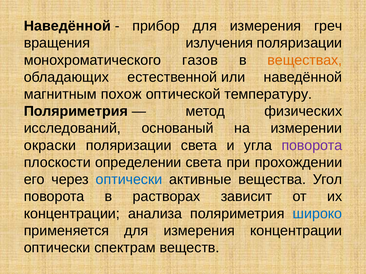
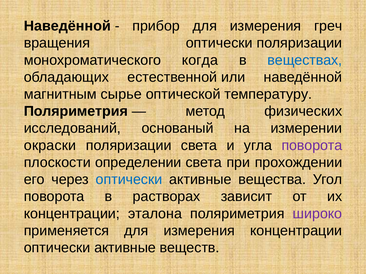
вращения излучения: излучения -> оптически (219, 43)
газов: газов -> когда (200, 60)
веществах colour: orange -> blue (305, 60)
похож: похож -> сырье (121, 94)
анализа: анализа -> эталона (155, 214)
широко colour: blue -> purple (317, 214)
спектрам: спектрам -> активные (125, 248)
